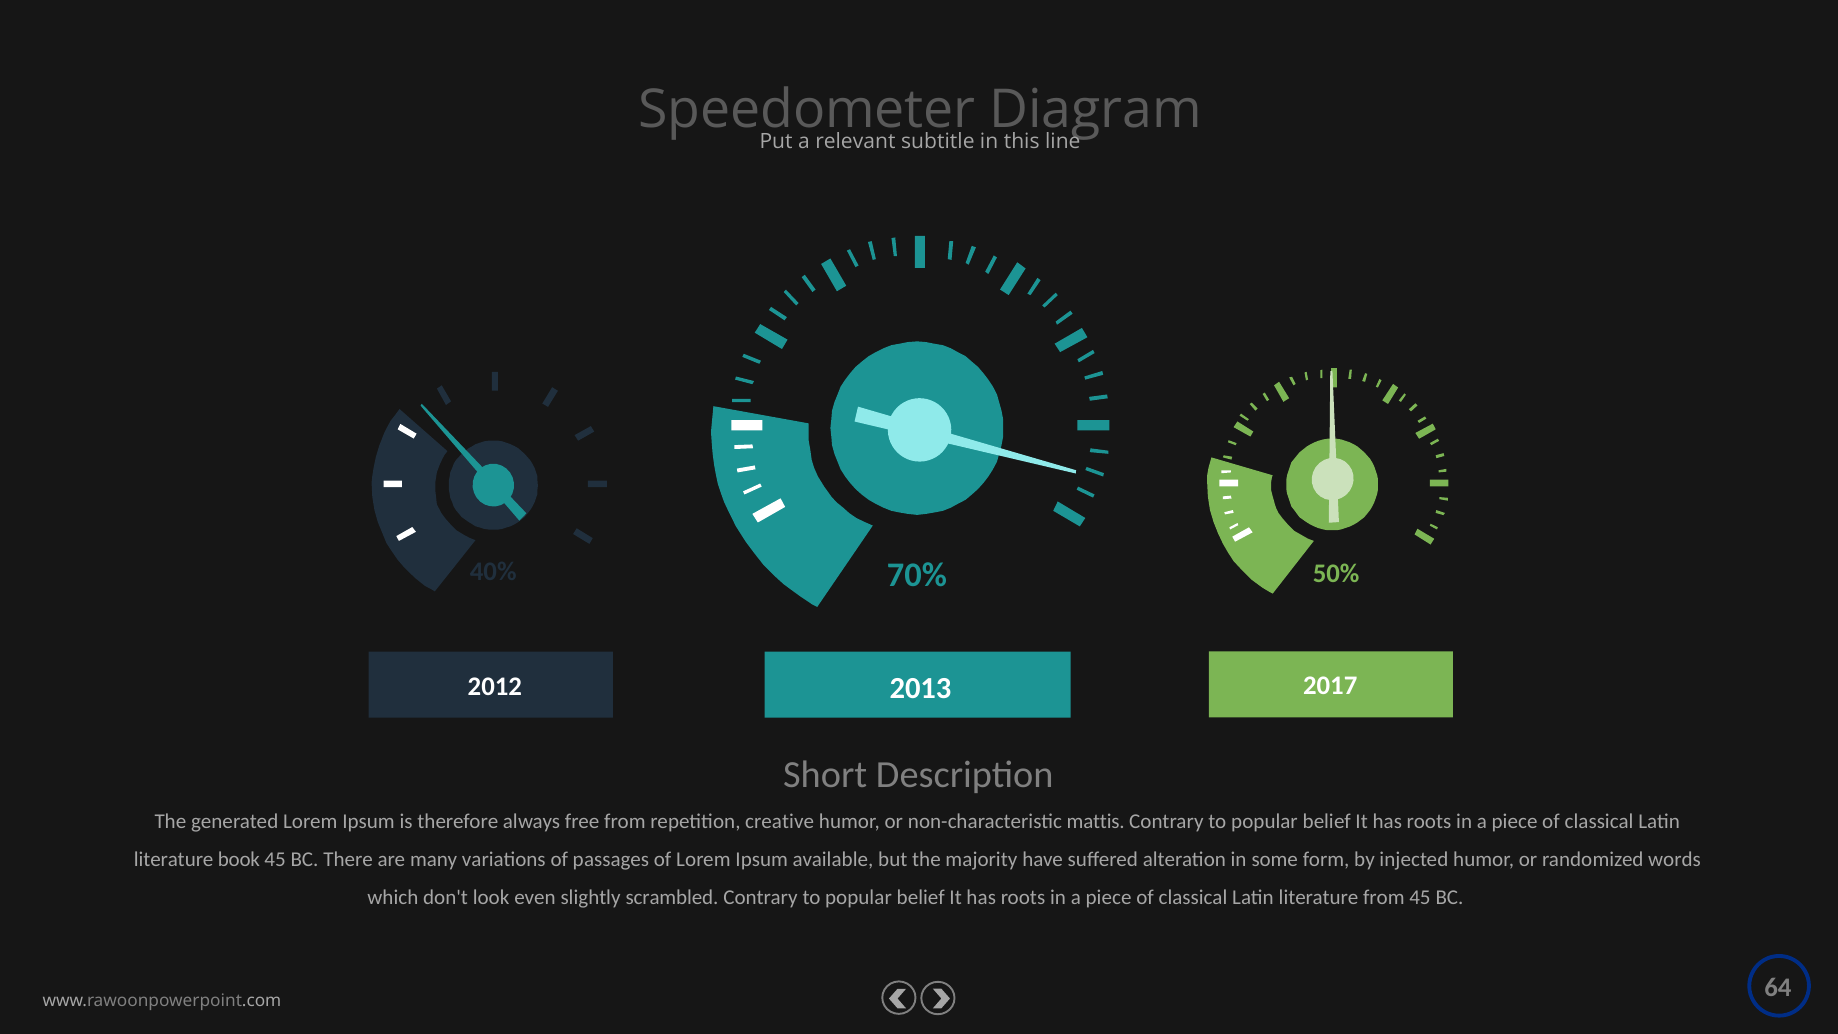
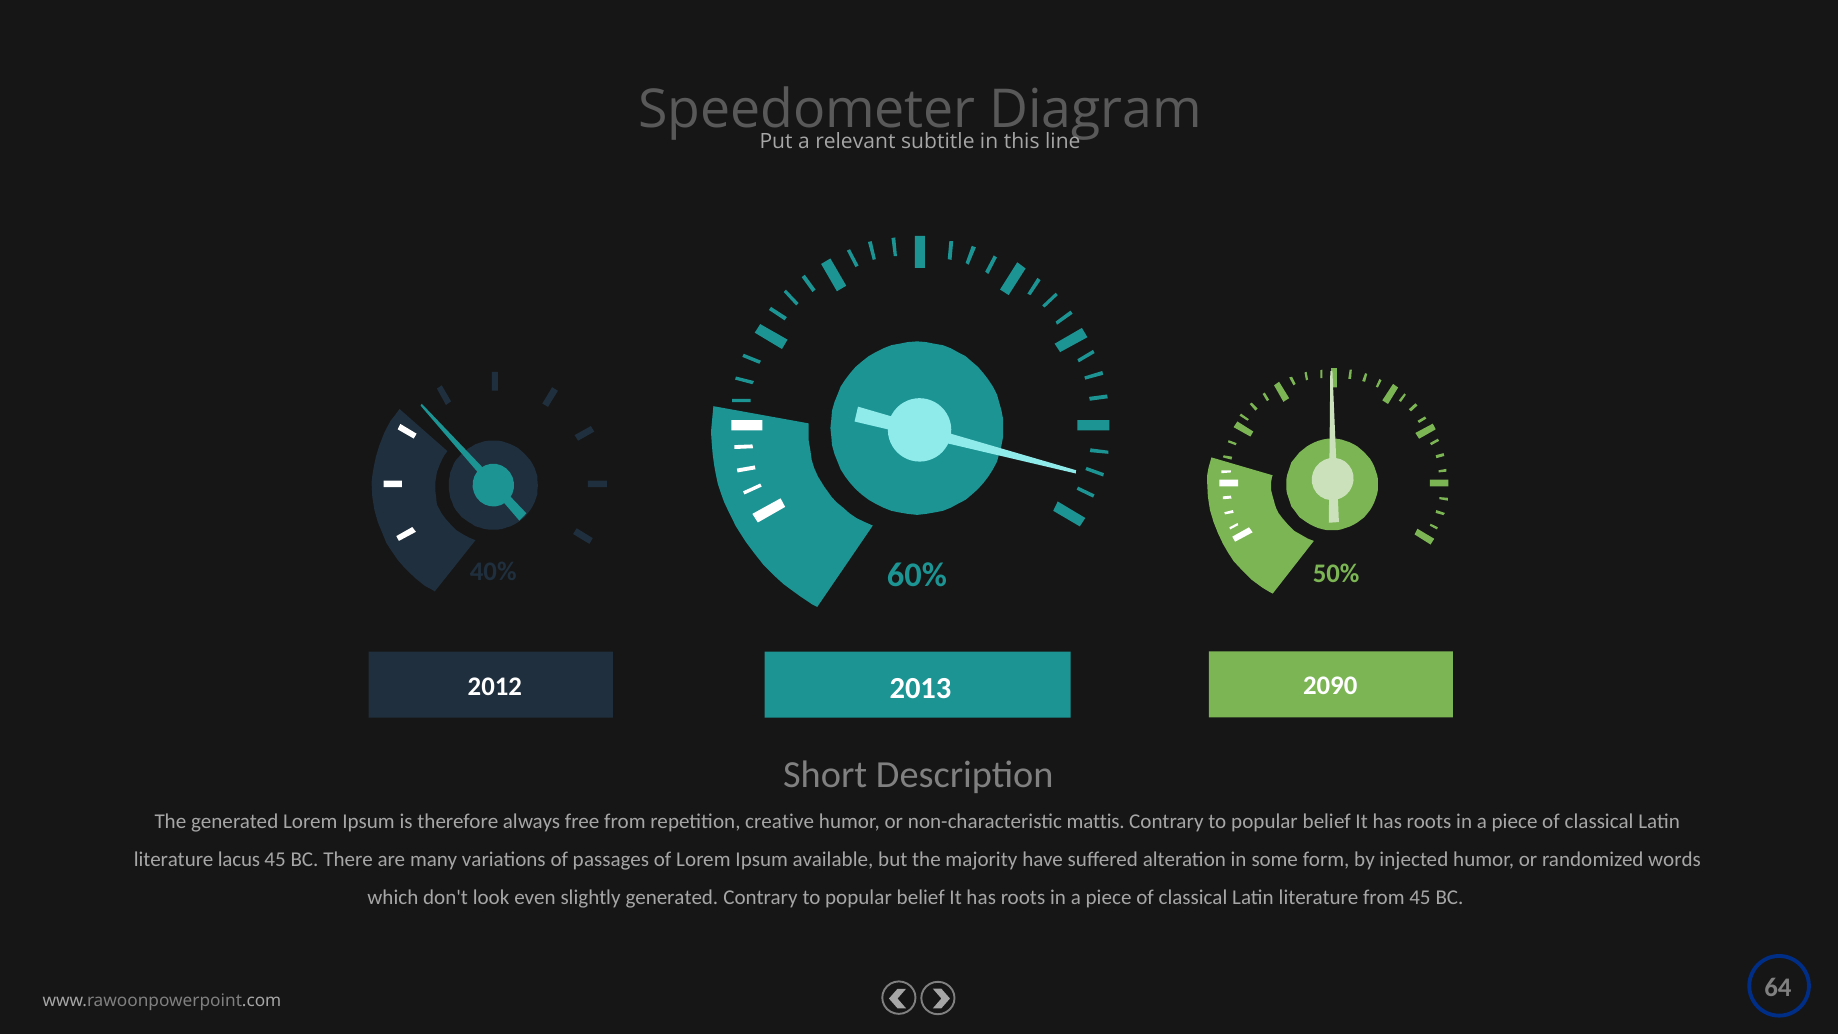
70%: 70% -> 60% (917, 575)
2017: 2017 -> 2090 (1330, 686)
book: book -> lacus (239, 859)
slightly scrambled: scrambled -> generated (672, 897)
